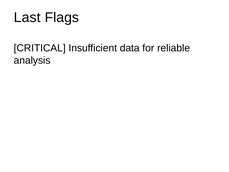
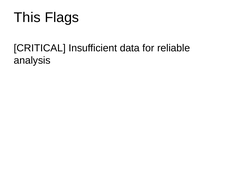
Last: Last -> This (27, 17)
